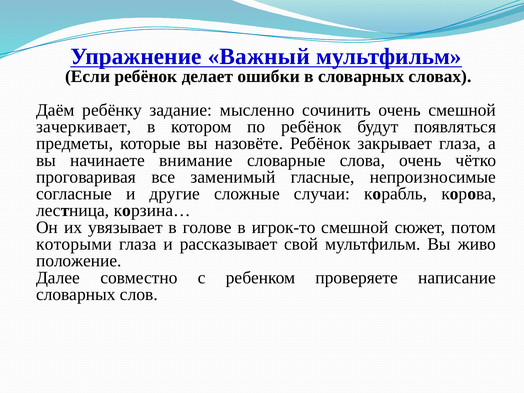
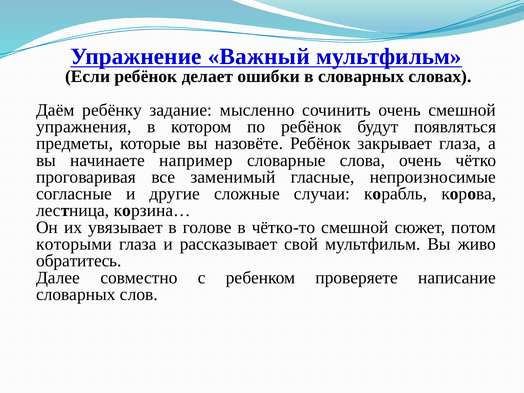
зачеркивает: зачеркивает -> упражнения (84, 127)
внимание: внимание -> например (196, 160)
игрок-то: игрок-то -> чётко-то (283, 227)
положение: положение -> обратитесь (79, 261)
